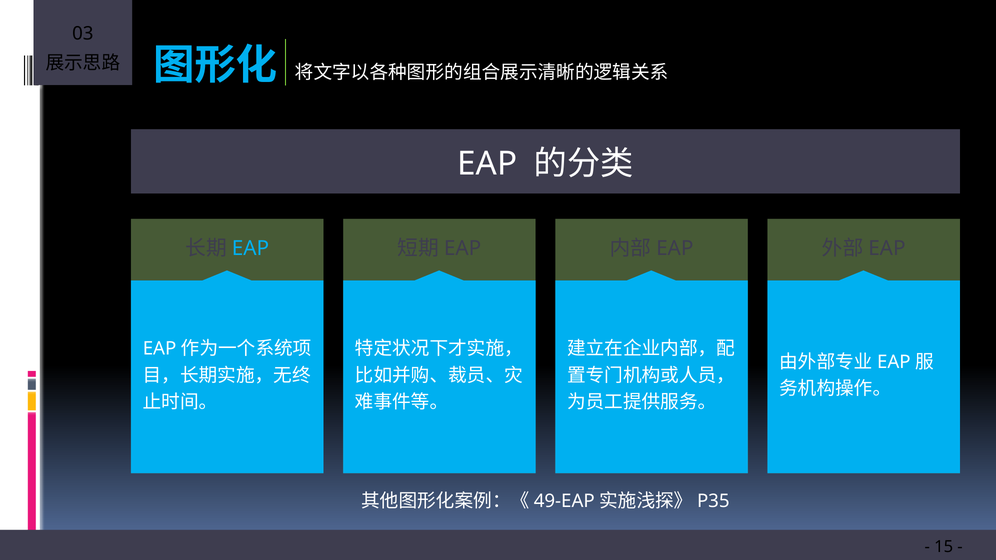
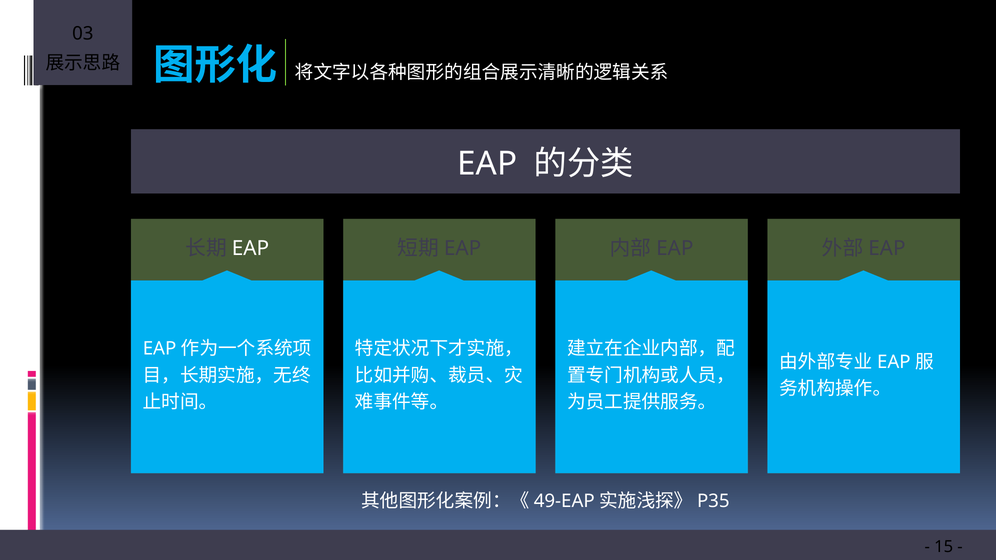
EAP colour: light blue -> white (250, 248)
